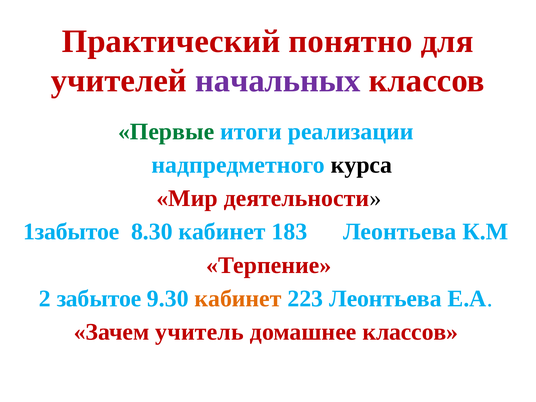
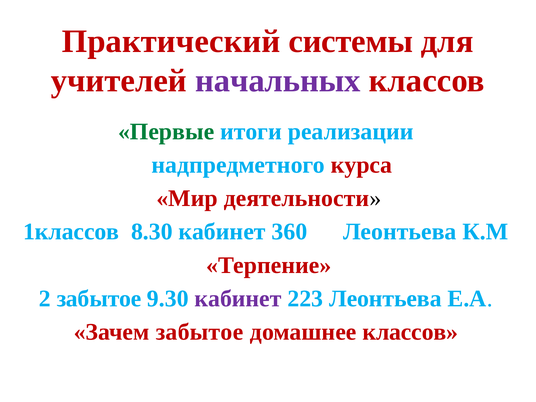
понятно: понятно -> системы (351, 41)
курса colour: black -> red (361, 165)
1забытое: 1забытое -> 1классов (71, 232)
183: 183 -> 360 (289, 232)
кабинет colour: orange -> purple (238, 299)
Зачем учитель: учитель -> забытое (200, 332)
